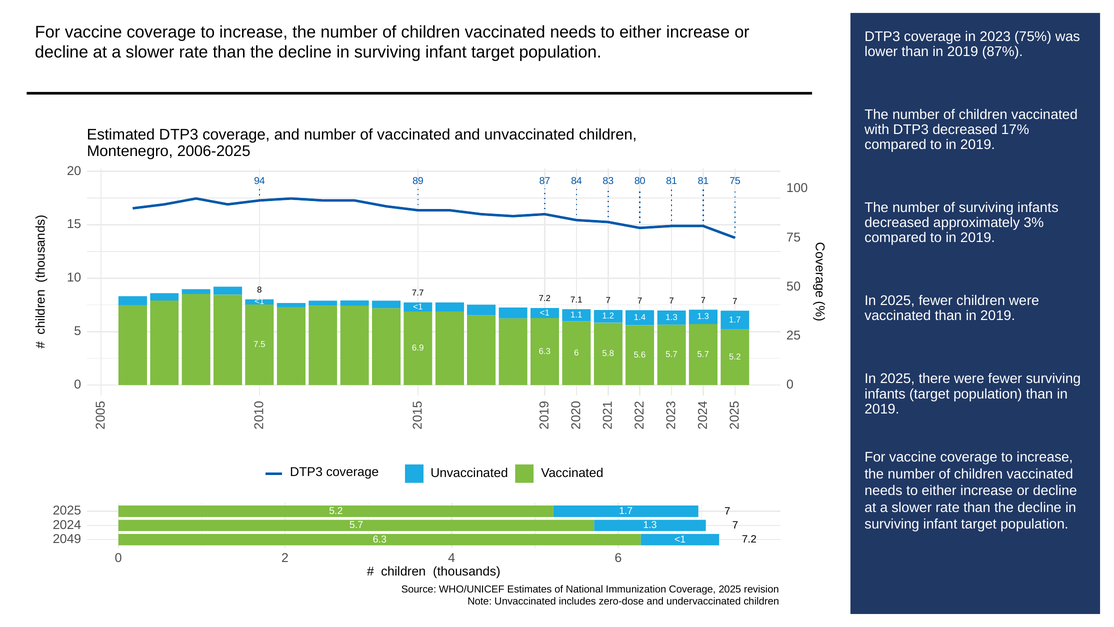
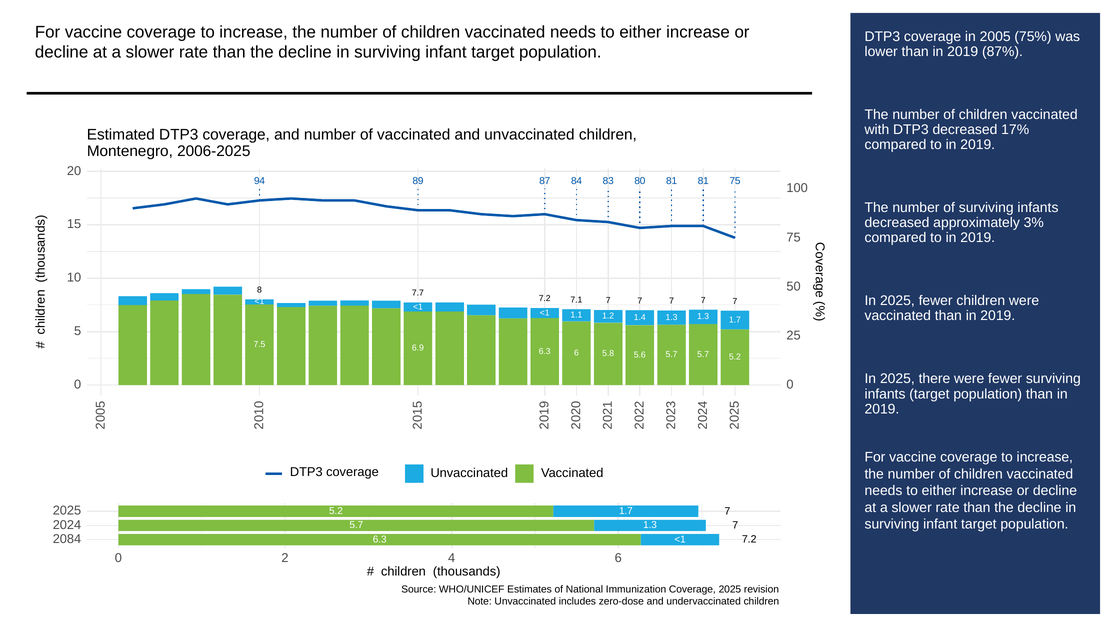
2023: 2023 -> 2005 (995, 37)
2049: 2049 -> 2084 (67, 539)
